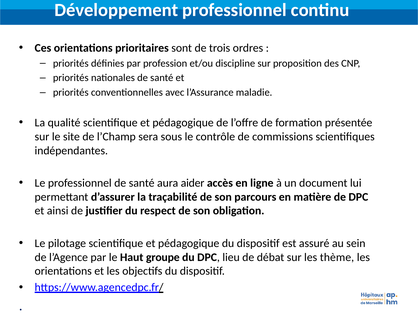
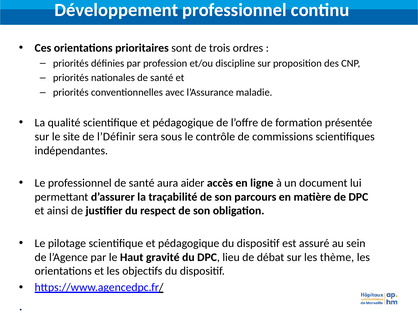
l’Champ: l’Champ -> l’Définir (116, 137)
groupe: groupe -> gravité (163, 258)
